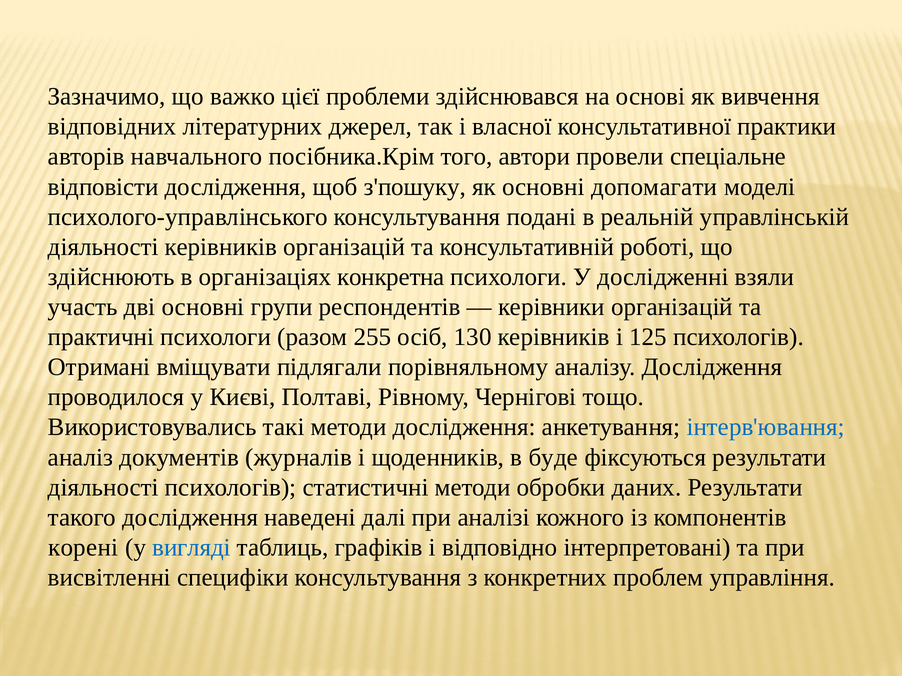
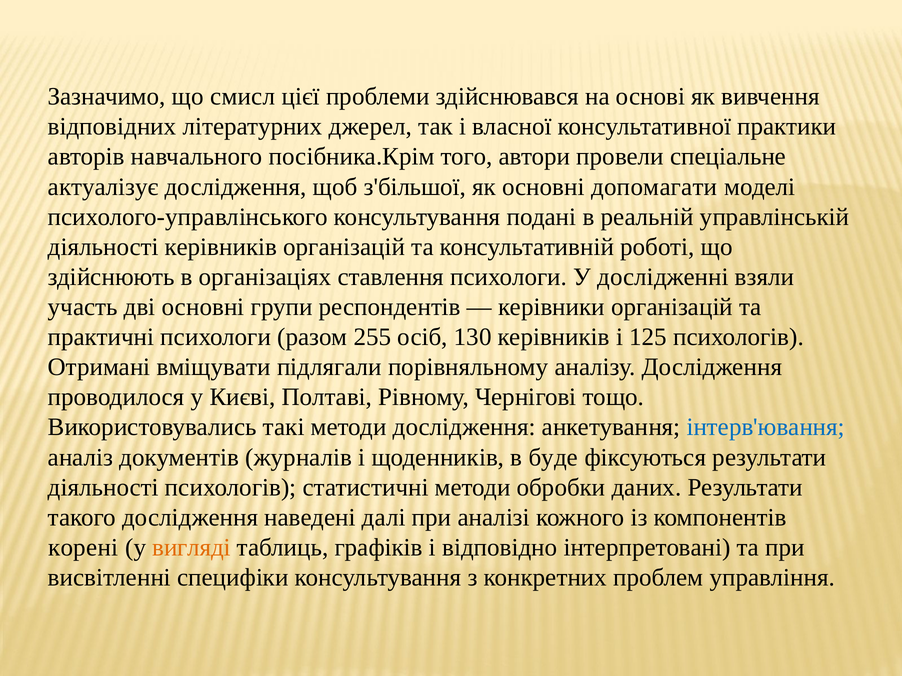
важко: важко -> смисл (243, 97)
відповісти: відповісти -> актуалізує (103, 187)
з'пошуку: з'пошуку -> з'більшої (415, 187)
конкретна: конкретна -> ставлення (391, 277)
вигляді colour: blue -> orange (191, 548)
